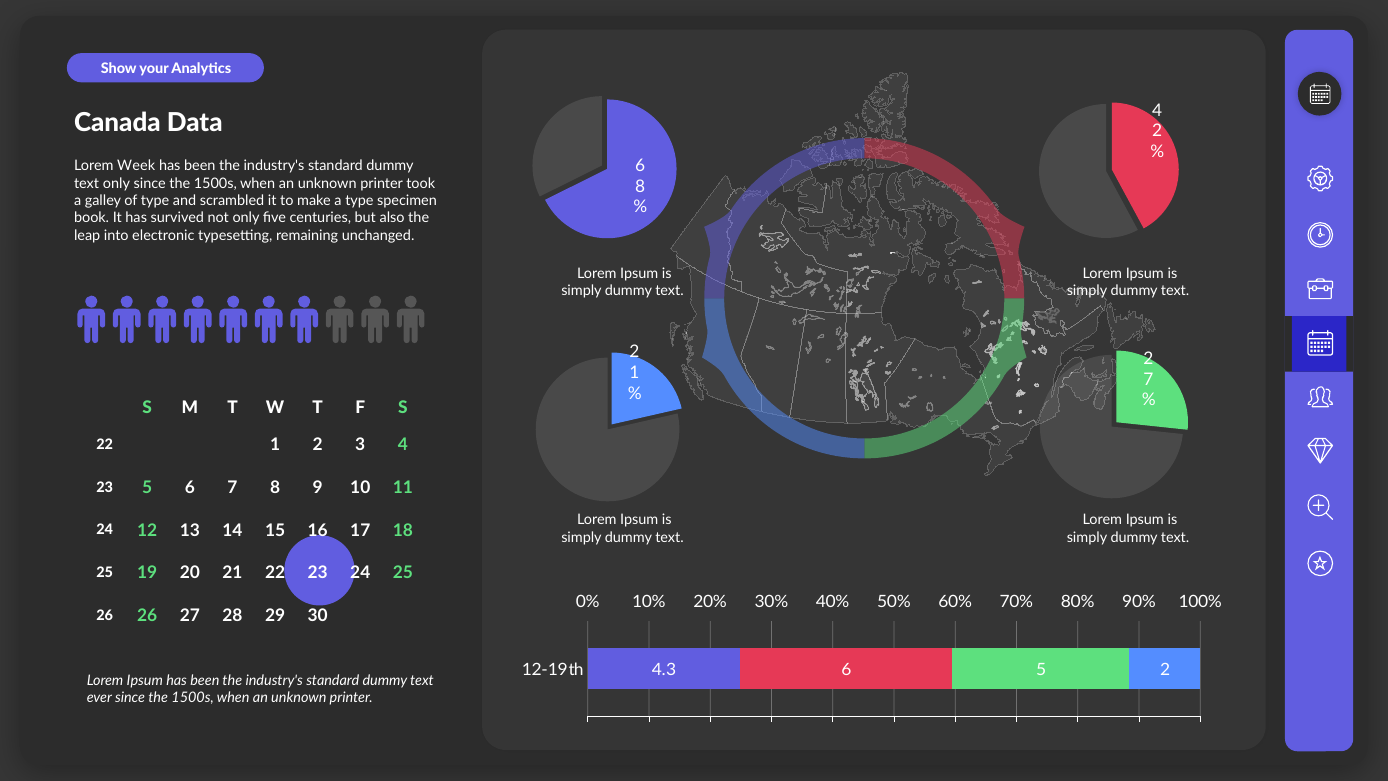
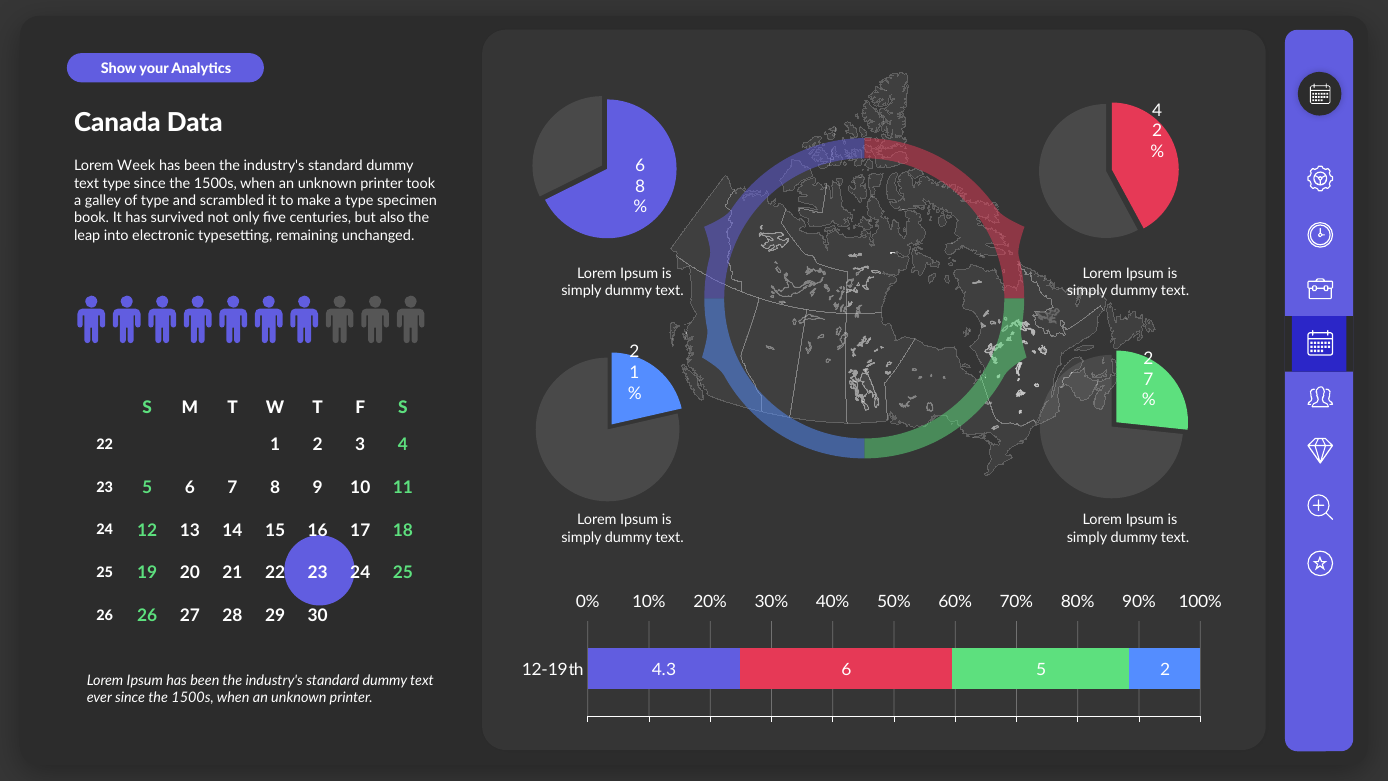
text only: only -> type (117, 183)
